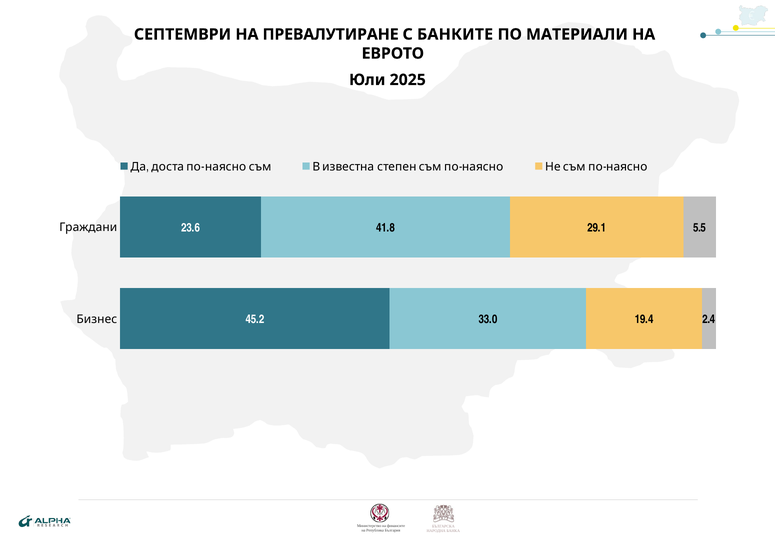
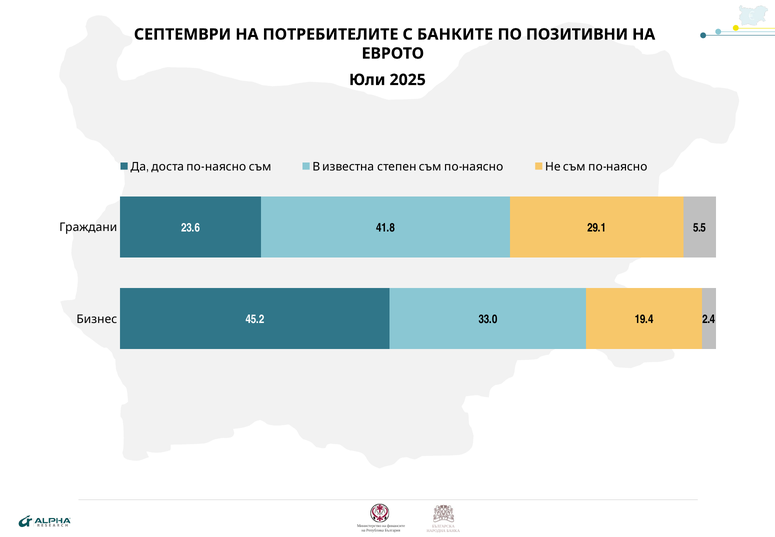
ПРЕВАЛУТИРАНЕ: ПРЕВАЛУТИРАНЕ -> ПОТРЕБИТЕЛИТЕ (330, 34)
МАТЕРИАЛИ: МАТЕРИАЛИ -> ПОЗИТИВНИ (577, 34)
